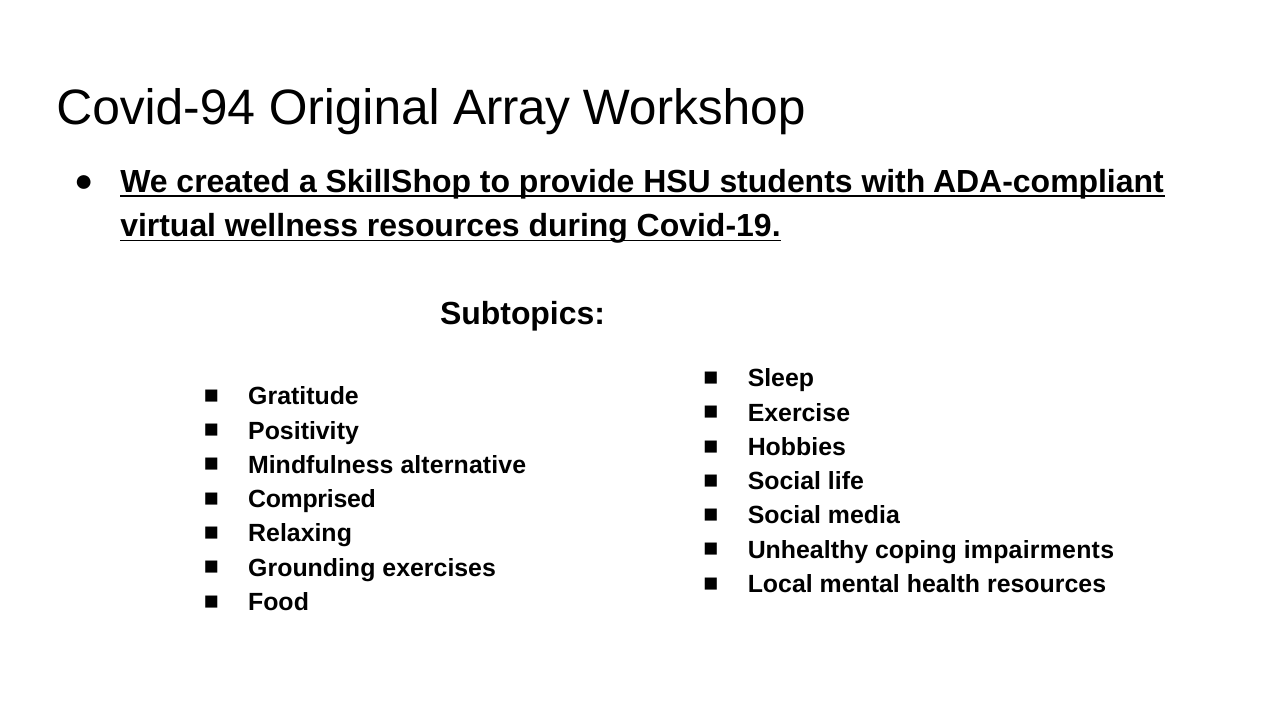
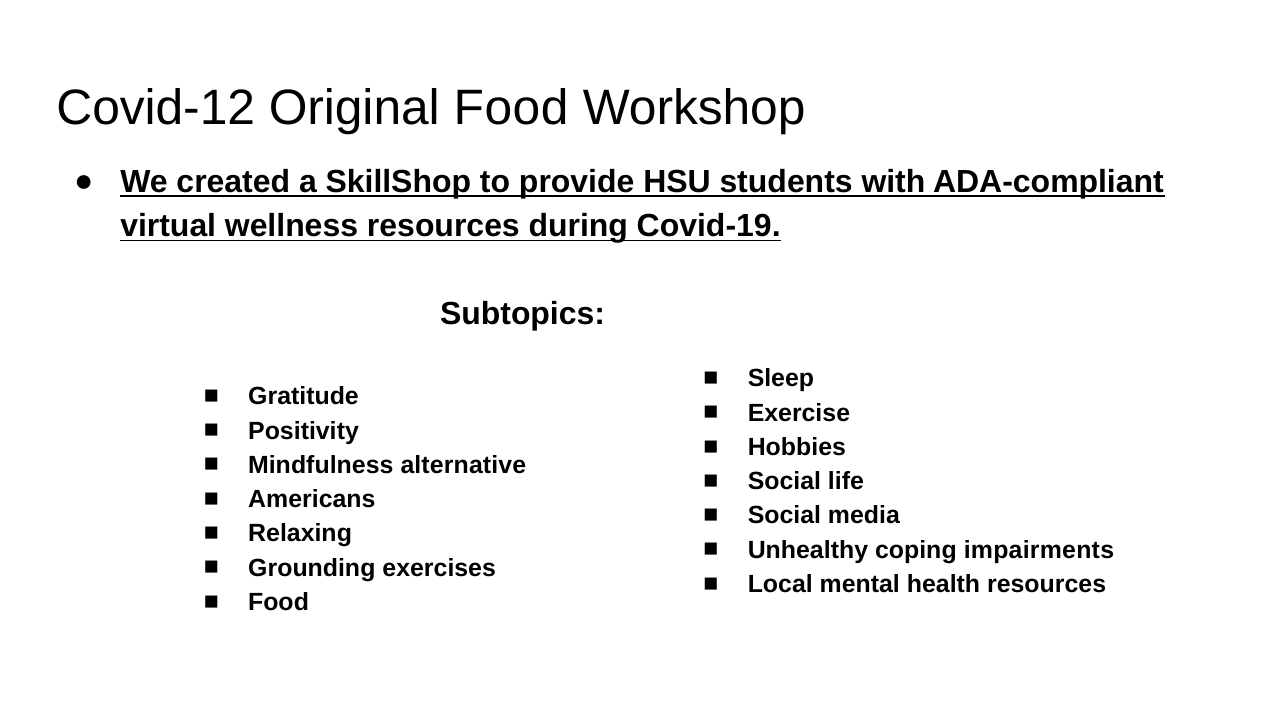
Covid-94: Covid-94 -> Covid-12 (156, 108)
Original Array: Array -> Food (511, 108)
Comprised: Comprised -> Americans (312, 500)
